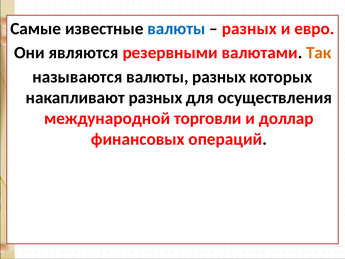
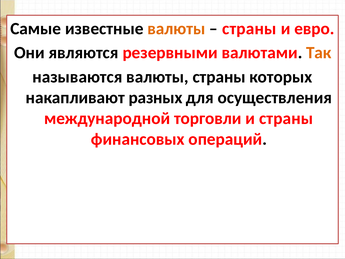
валюты colour: blue -> orange (176, 29)
разных: разных -> страны (249, 29)
валюты разных: разных -> страны (219, 77)
и доллар: доллар -> страны (286, 118)
